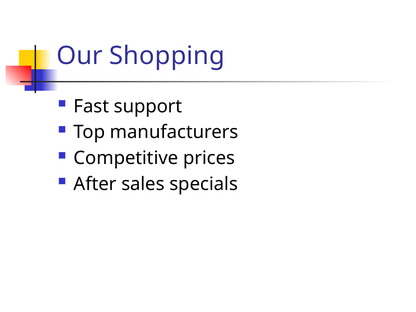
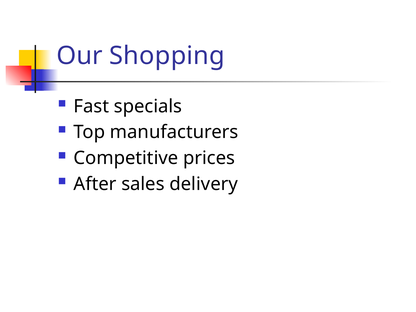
support: support -> specials (148, 106)
specials: specials -> delivery (204, 184)
